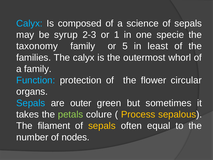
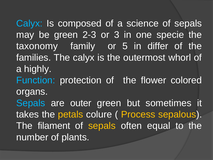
be syrup: syrup -> green (66, 35)
1: 1 -> 3 (117, 35)
least: least -> differ (158, 46)
a family: family -> highly (38, 69)
circular: circular -> colored (186, 80)
petals colour: light green -> yellow (71, 114)
nodes: nodes -> plants (75, 137)
